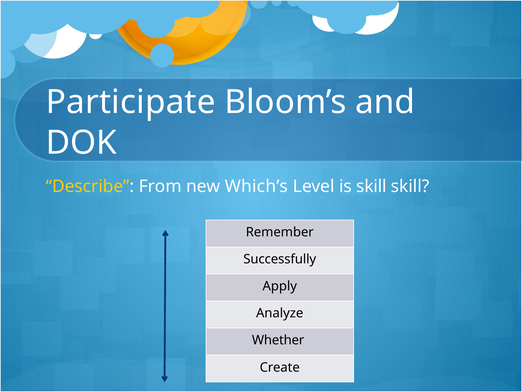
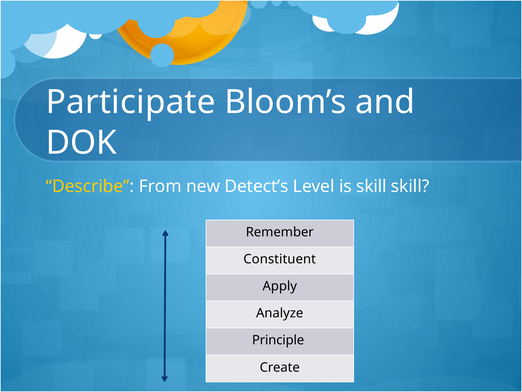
Which’s: Which’s -> Detect’s (257, 186)
Successfully: Successfully -> Constituent (280, 259)
Whether: Whether -> Principle (278, 340)
